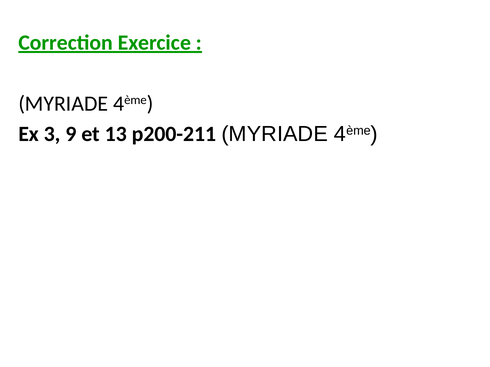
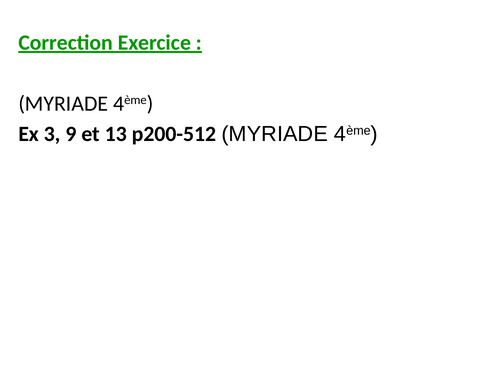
p200-211: p200-211 -> p200-512 (174, 134)
